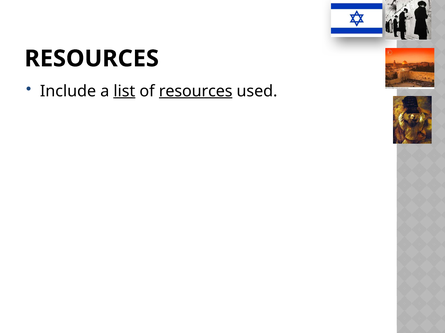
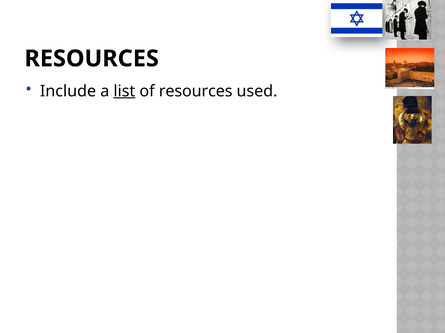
resources underline: present -> none (196, 91)
